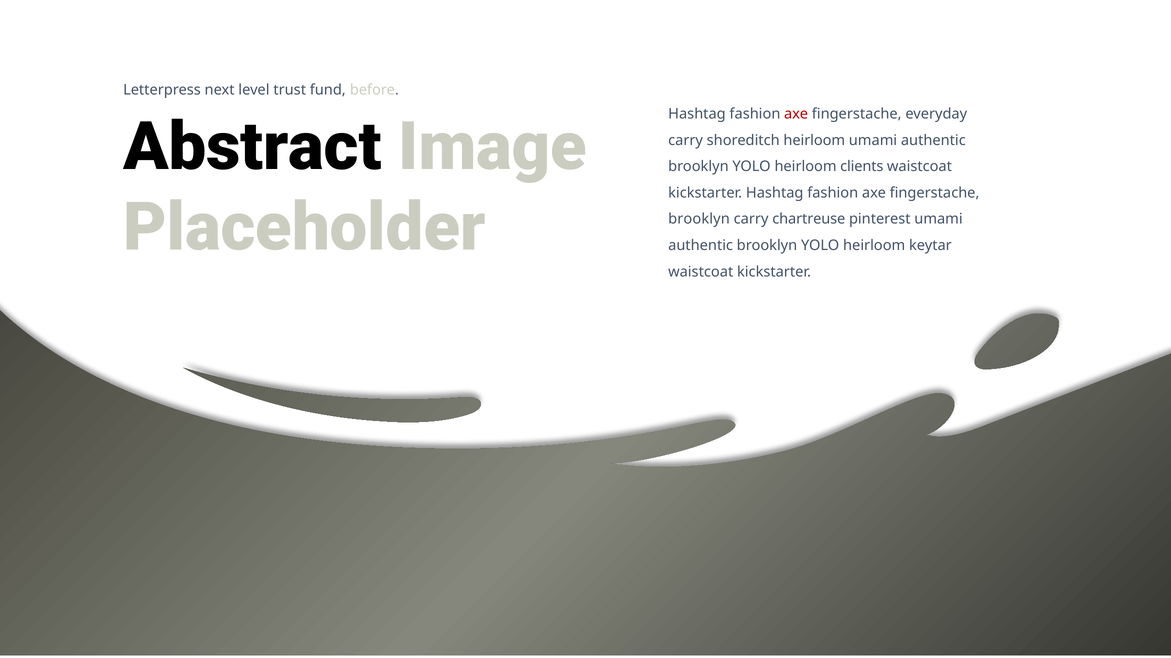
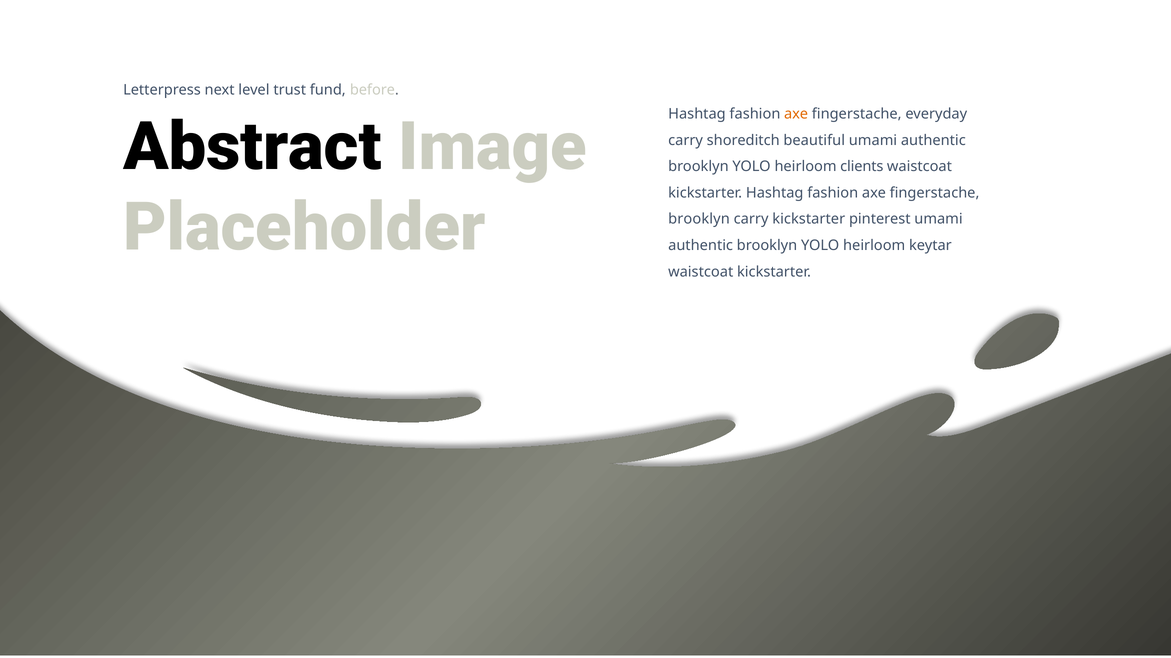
axe colour: red -> orange (796, 114)
shoreditch heirloom: heirloom -> beautiful (814, 140)
carry chartreuse: chartreuse -> kickstarter (809, 219)
